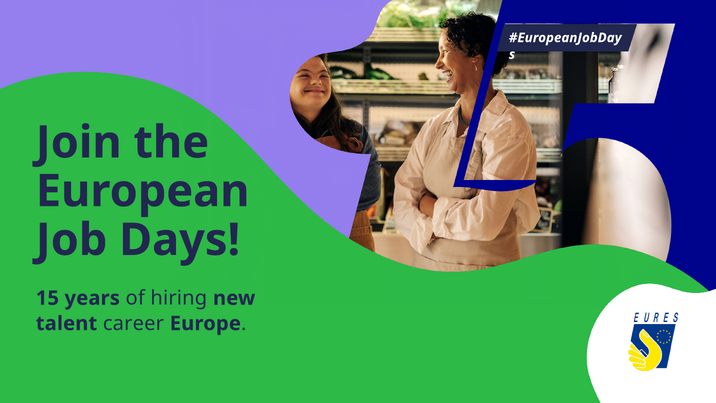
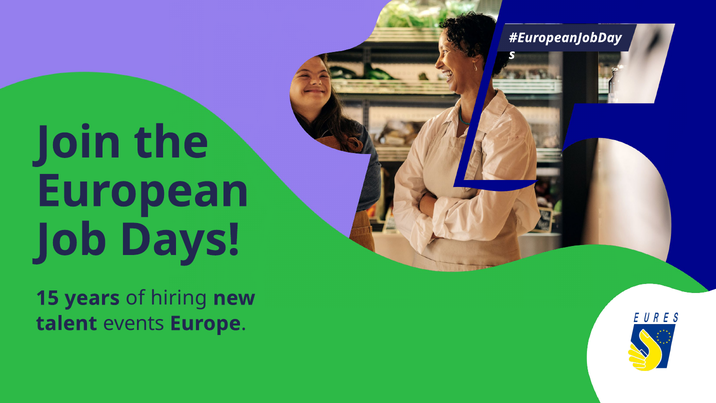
career: career -> events (134, 323)
